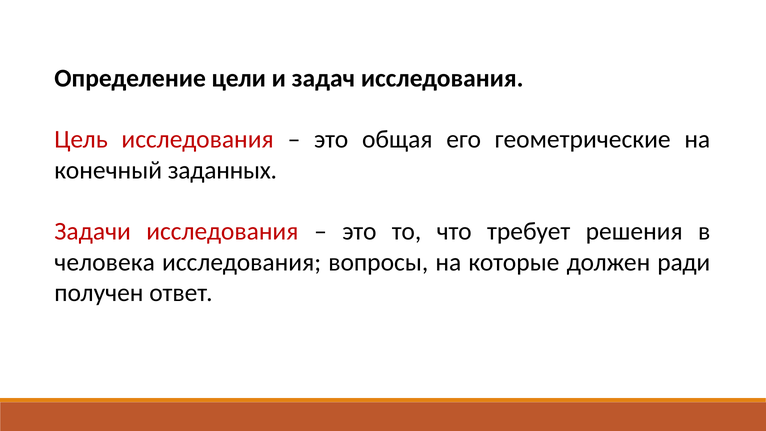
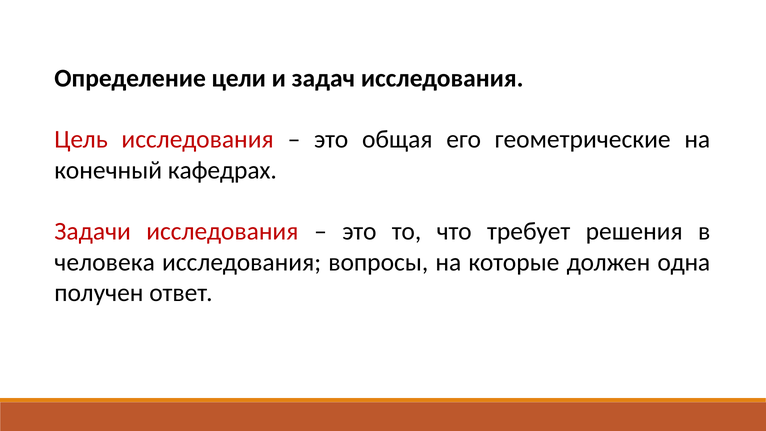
заданных: заданных -> кафедрах (222, 170)
ради: ради -> одна (684, 262)
